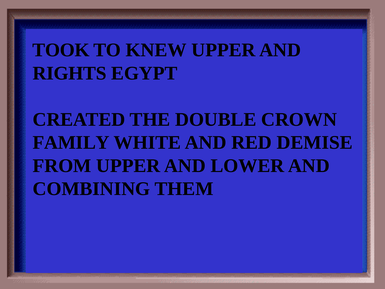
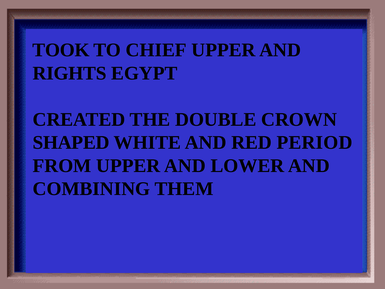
KNEW: KNEW -> CHIEF (156, 50)
FAMILY: FAMILY -> SHAPED (71, 142)
DEMISE: DEMISE -> PERIOD (315, 142)
